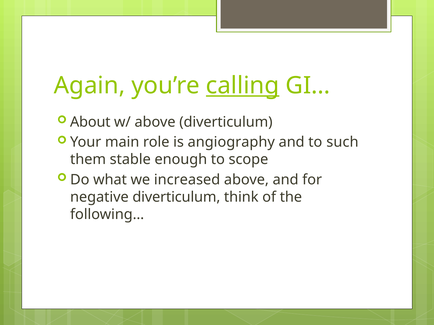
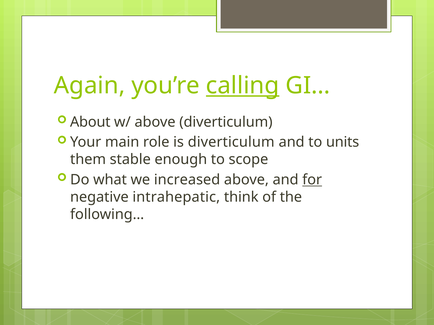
is angiography: angiography -> diverticulum (231, 142)
such: such -> units (343, 142)
for underline: none -> present (312, 180)
negative diverticulum: diverticulum -> intrahepatic (176, 197)
